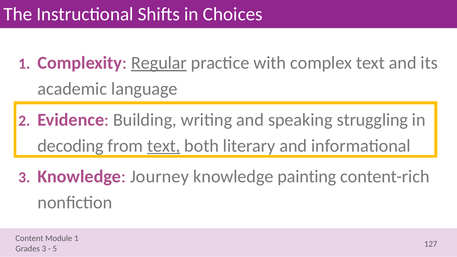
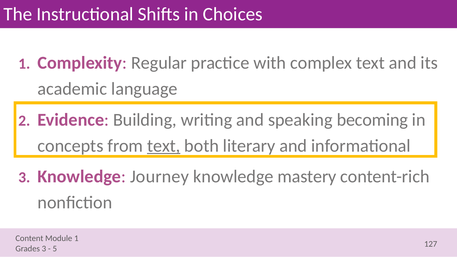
Regular underline: present -> none (159, 63)
struggling: struggling -> becoming (372, 120)
decoding: decoding -> concepts (71, 146)
painting: painting -> mastery (307, 177)
